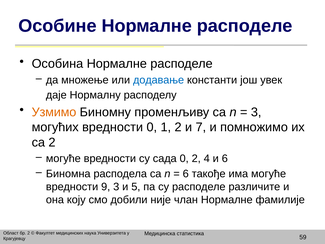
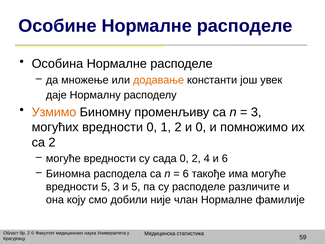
додавање colour: blue -> orange (159, 80)
и 7: 7 -> 0 (201, 127)
вредности 9: 9 -> 5 (106, 187)
